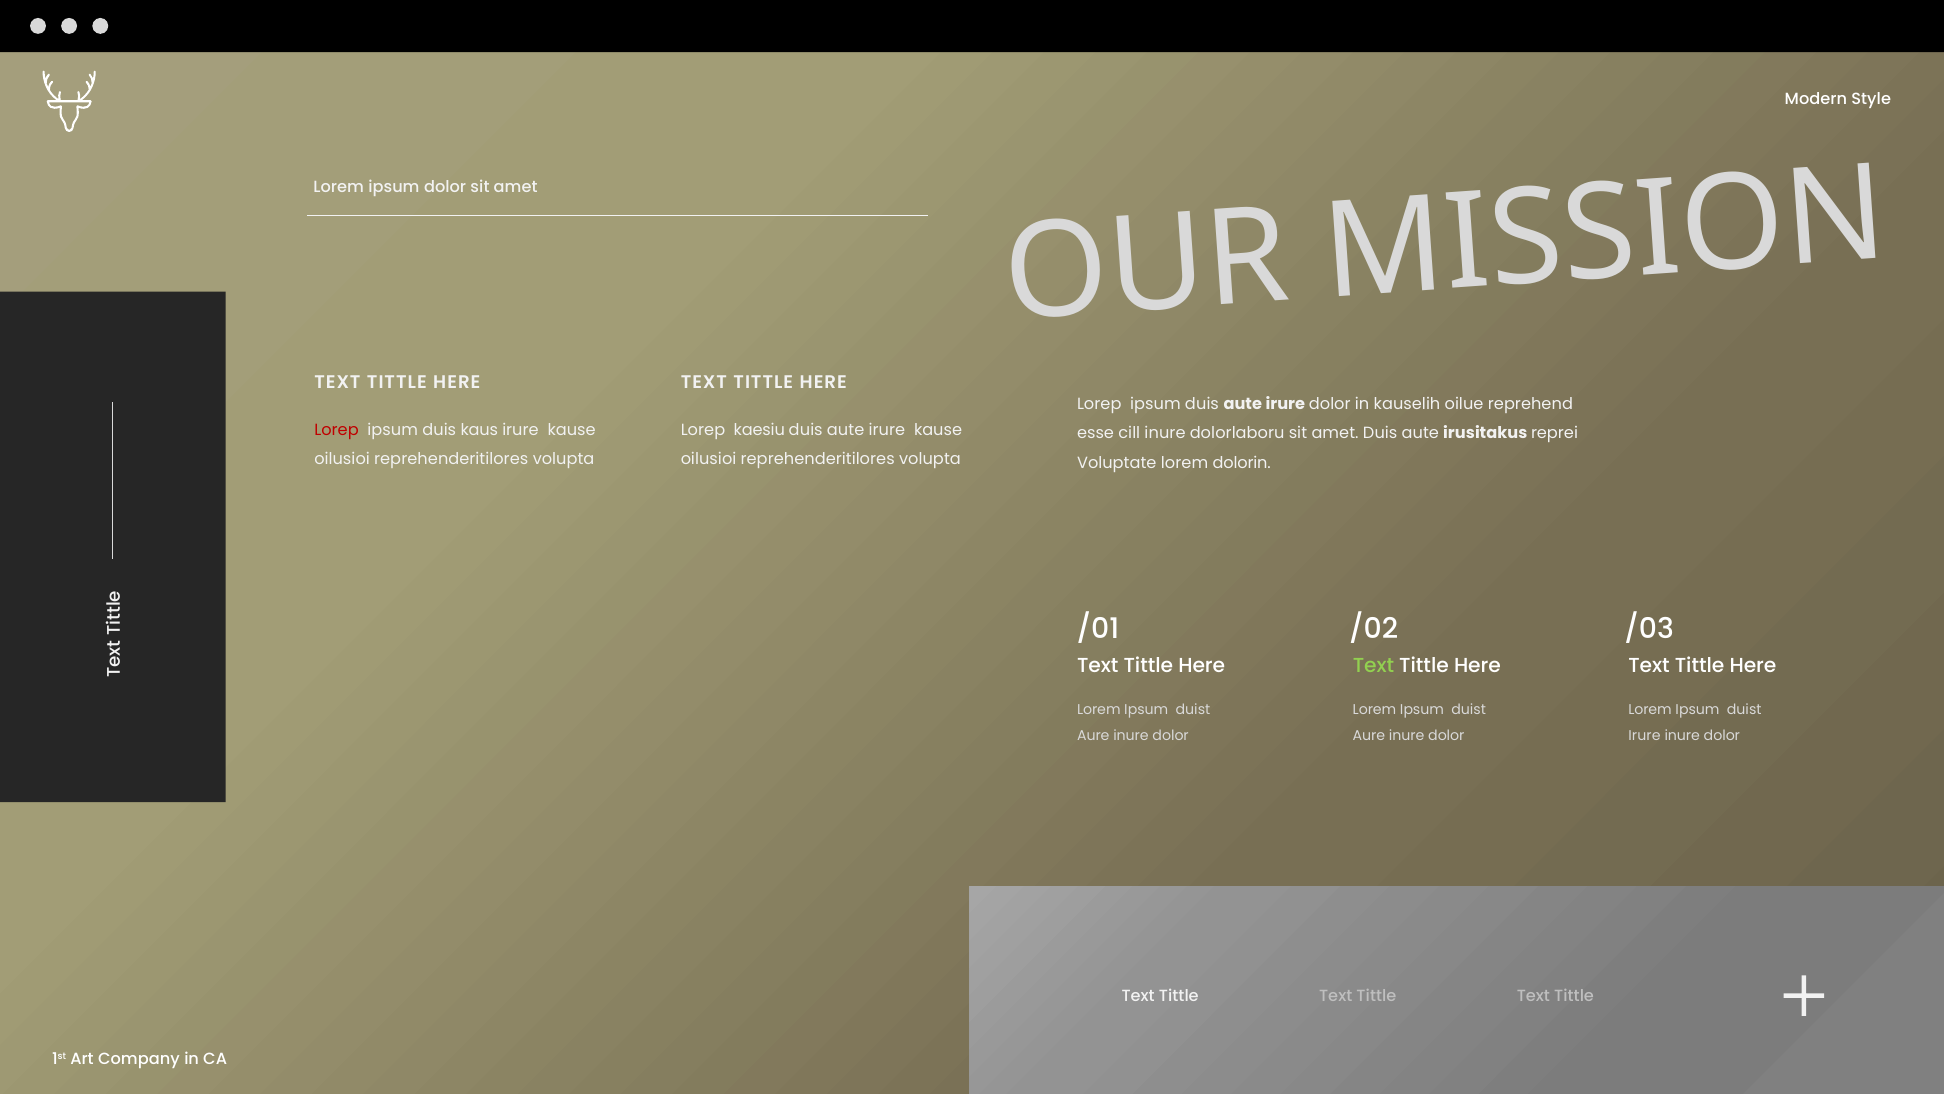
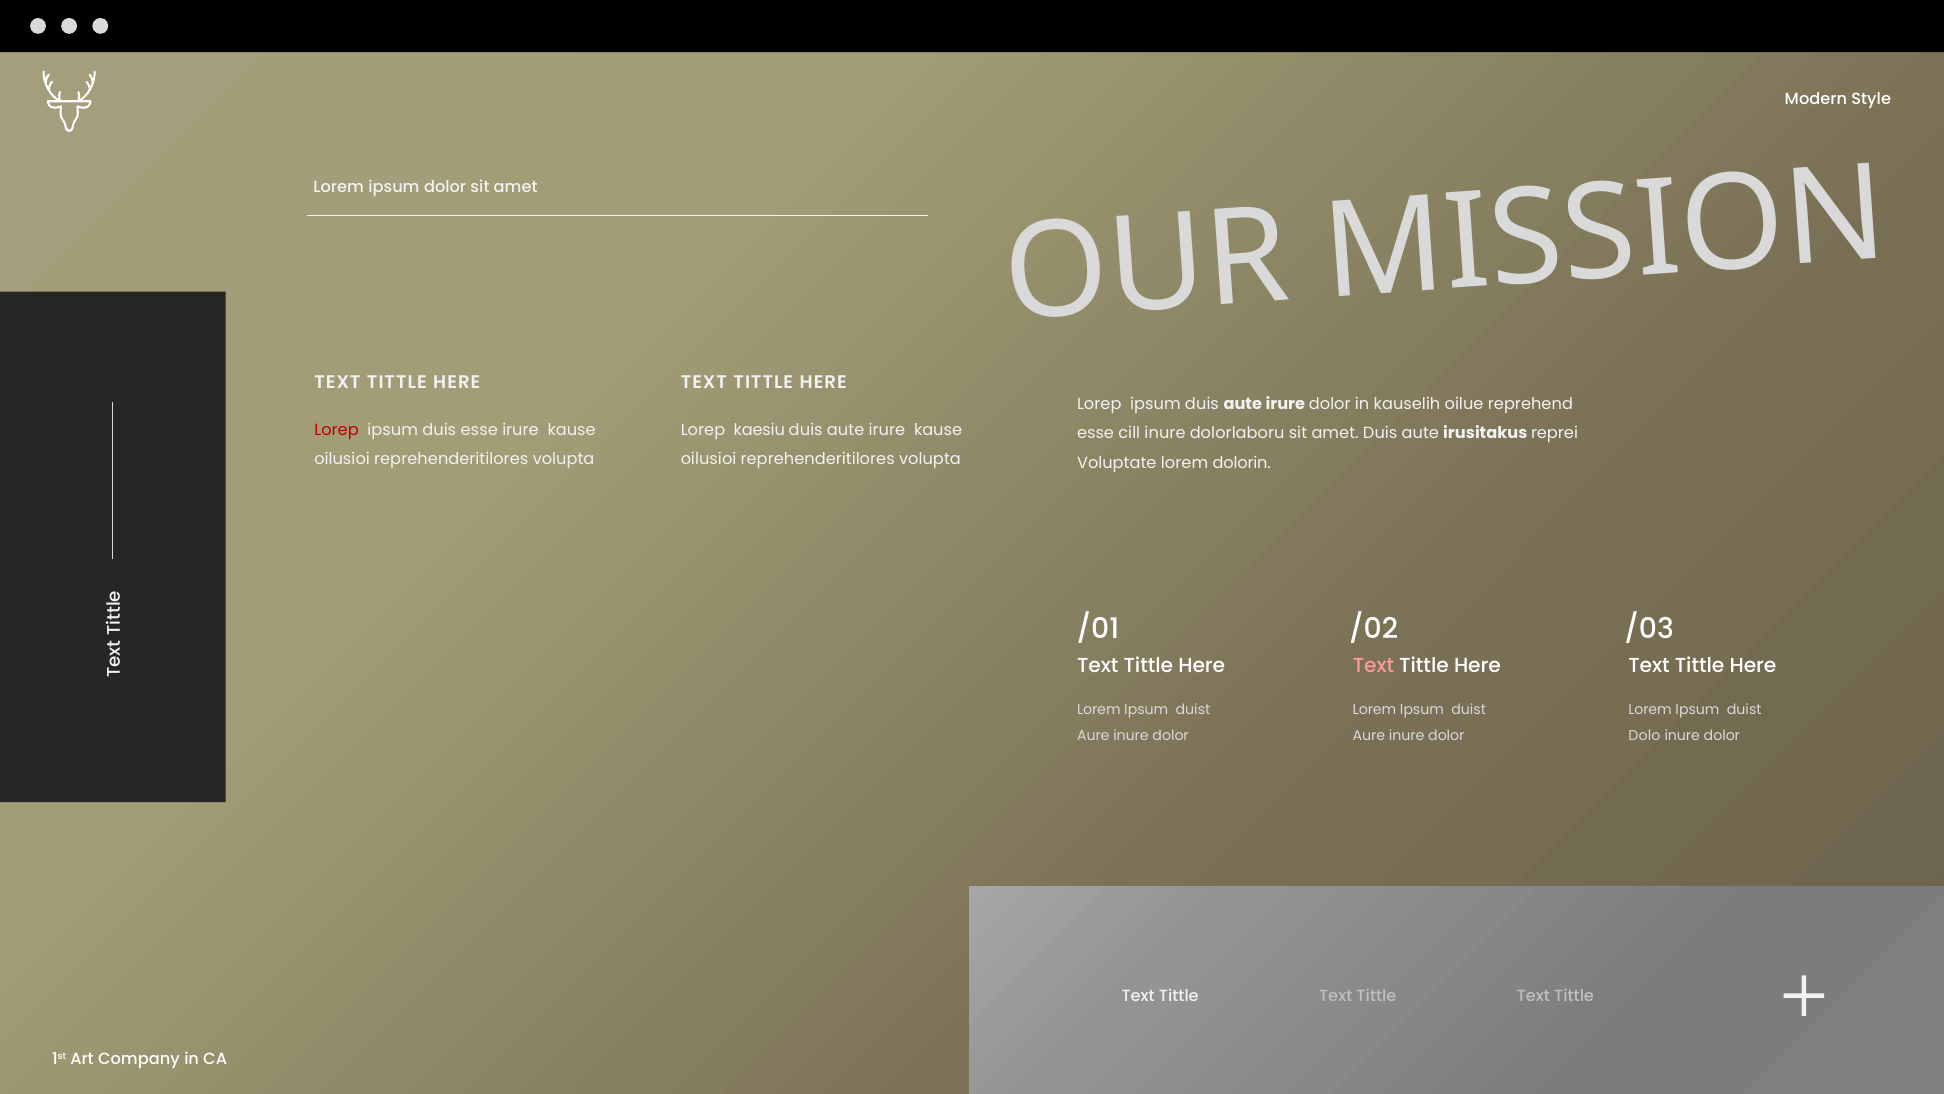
duis kaus: kaus -> esse (479, 429)
Text colour: light green -> pink (1373, 666)
Irure: Irure -> Dolo (1644, 735)
